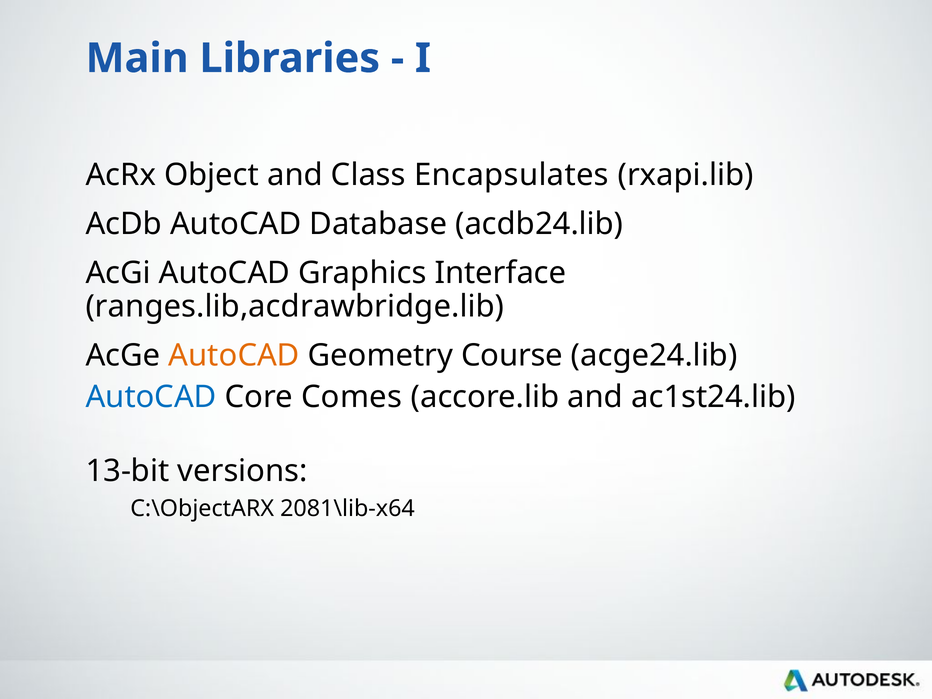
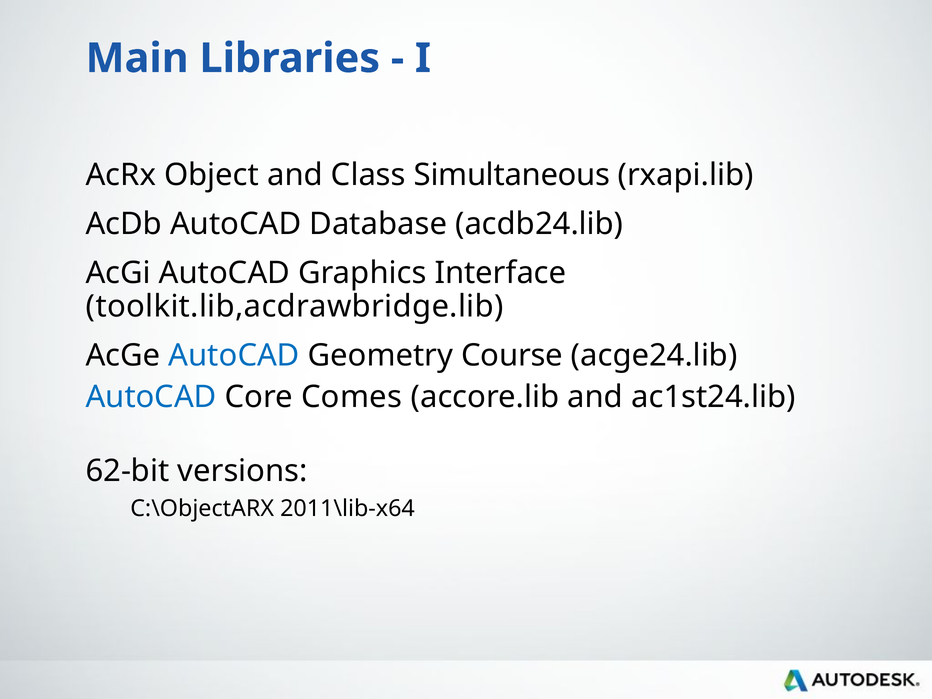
Encapsulates: Encapsulates -> Simultaneous (512, 175)
ranges.lib,acdrawbridge.lib: ranges.lib,acdrawbridge.lib -> toolkit.lib,acdrawbridge.lib (295, 307)
AutoCAD colour: orange -> blue (234, 356)
13-bit: 13-bit -> 62-bit (127, 471)
2081\lib-x64: 2081\lib-x64 -> 2011\lib-x64 (347, 508)
